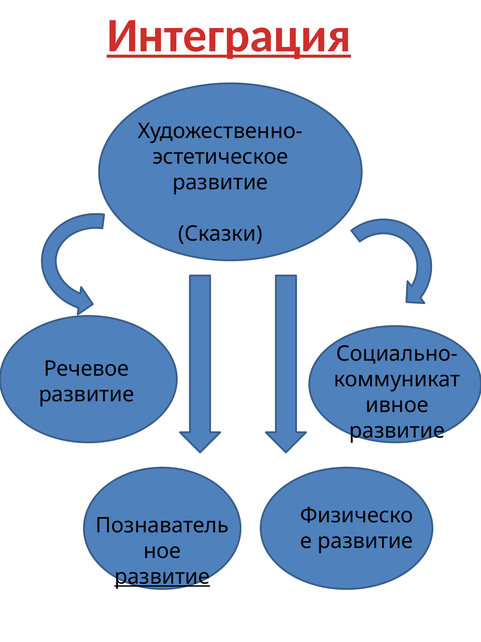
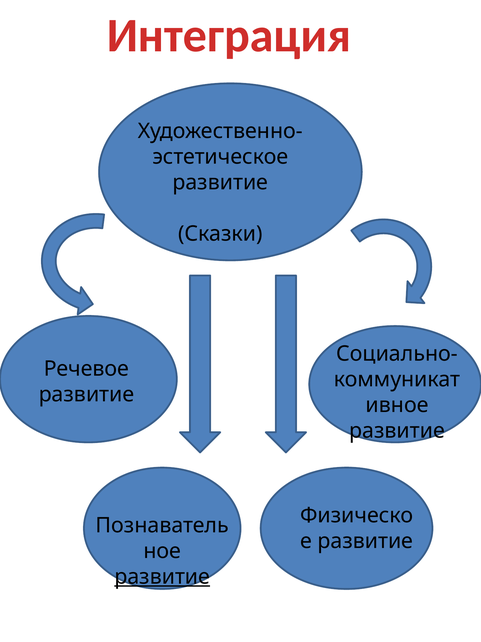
Интеграция underline: present -> none (229, 35)
